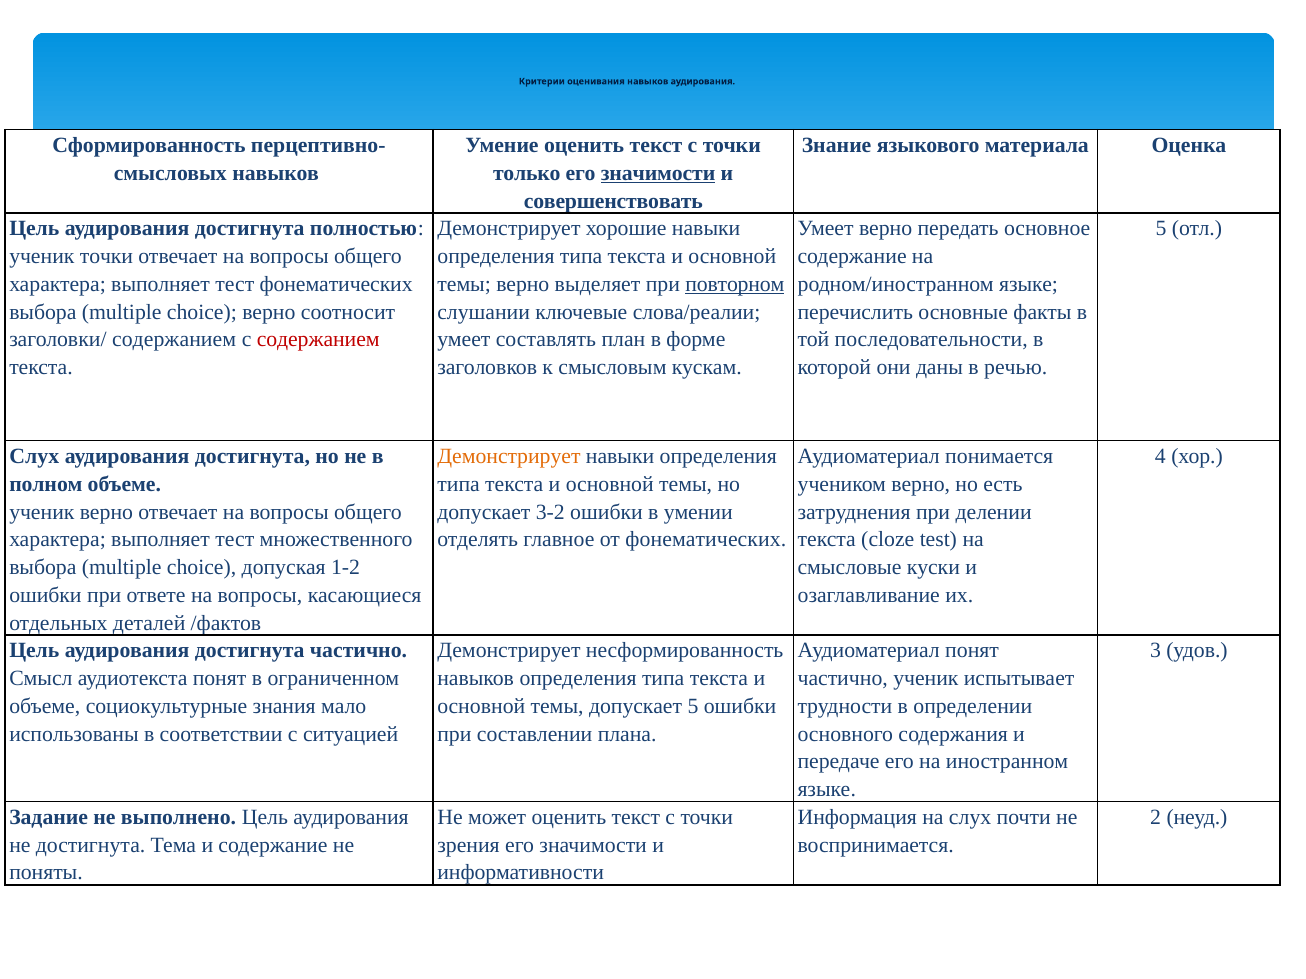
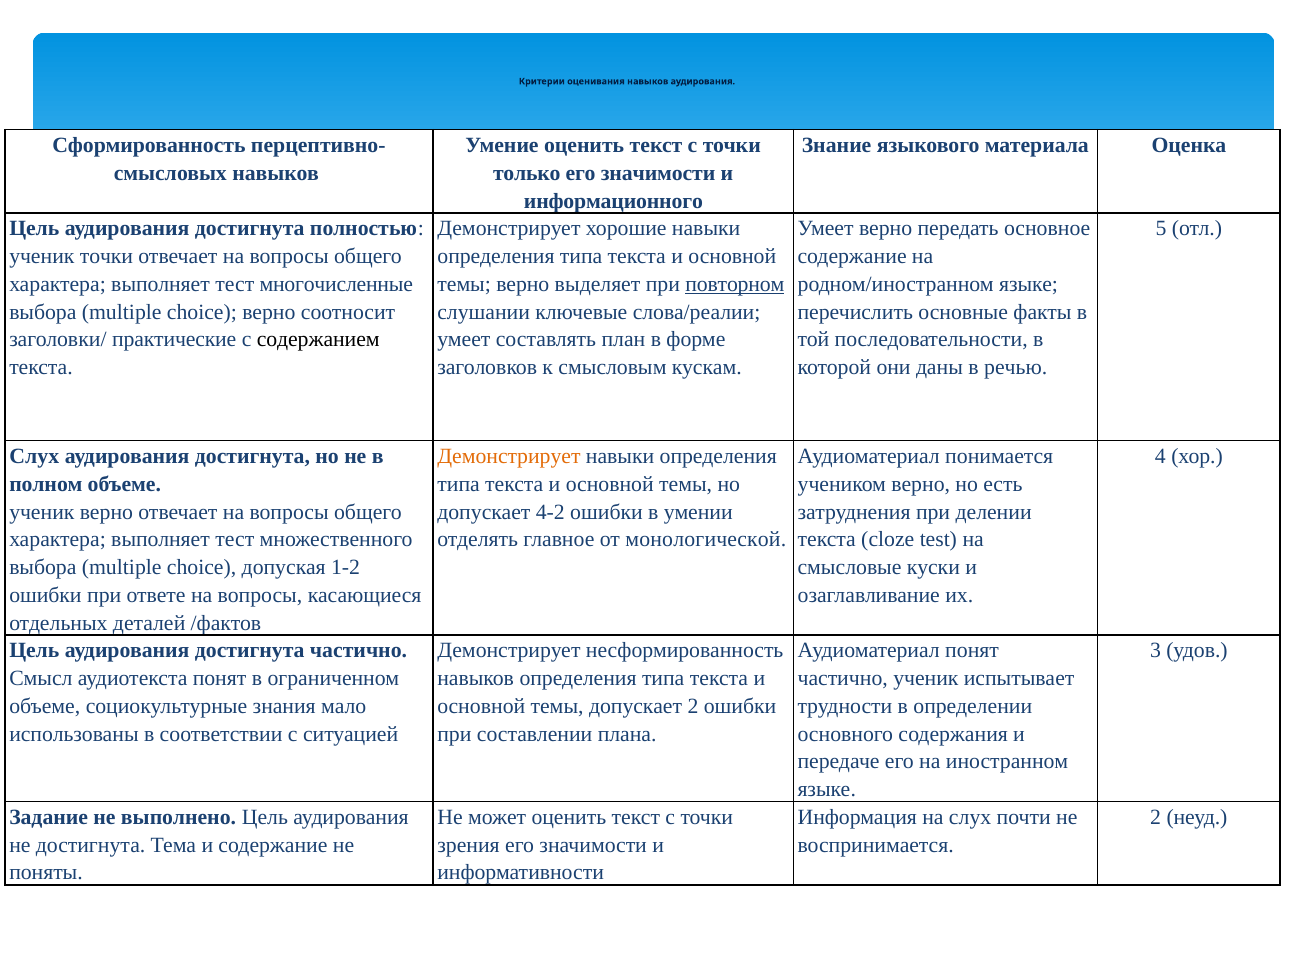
значимости underline: present -> none (658, 173)
совершенствовать: совершенствовать -> информационного (613, 201)
тест фонематических: фонематических -> многочисленные (336, 284)
заголовки/ содержанием: содержанием -> практические (174, 340)
содержанием colour: red -> black (318, 340)
3-2: 3-2 -> 4-2 (550, 512)
от фонематических: фонематических -> монологической (706, 540)
допускает 5: 5 -> 2 (693, 707)
